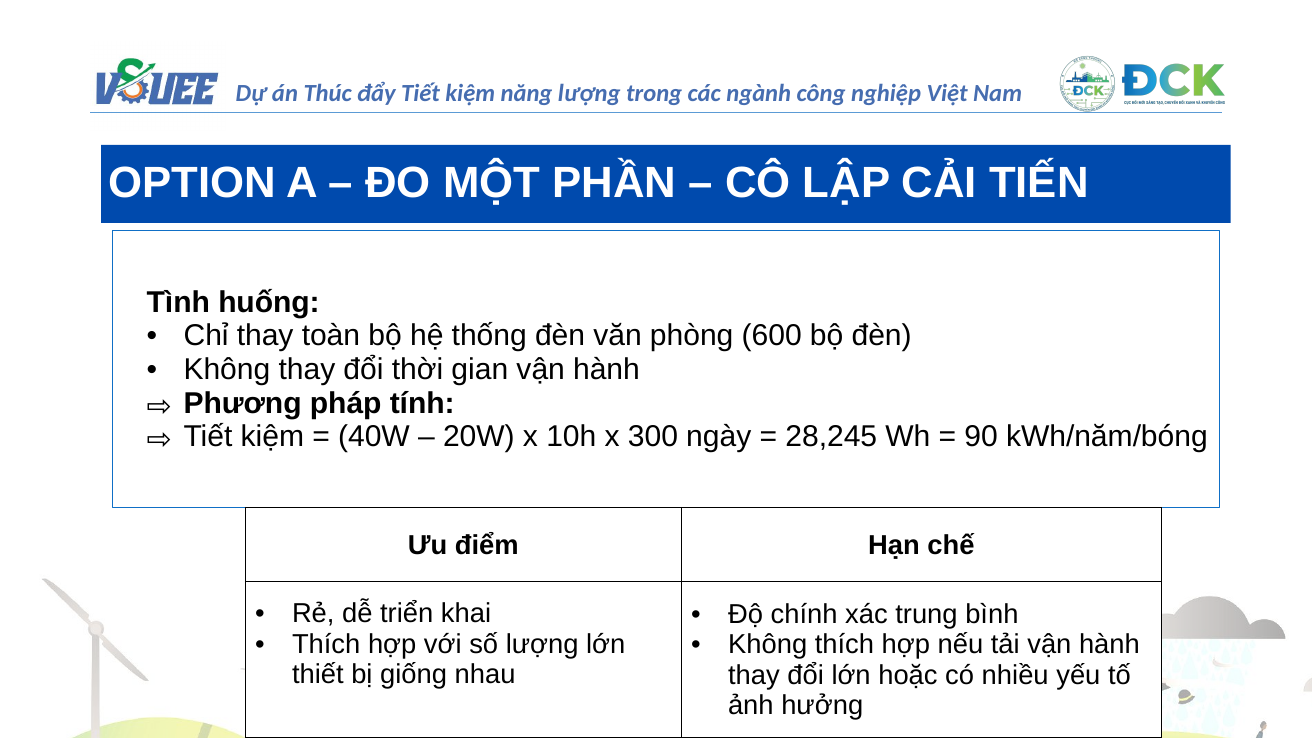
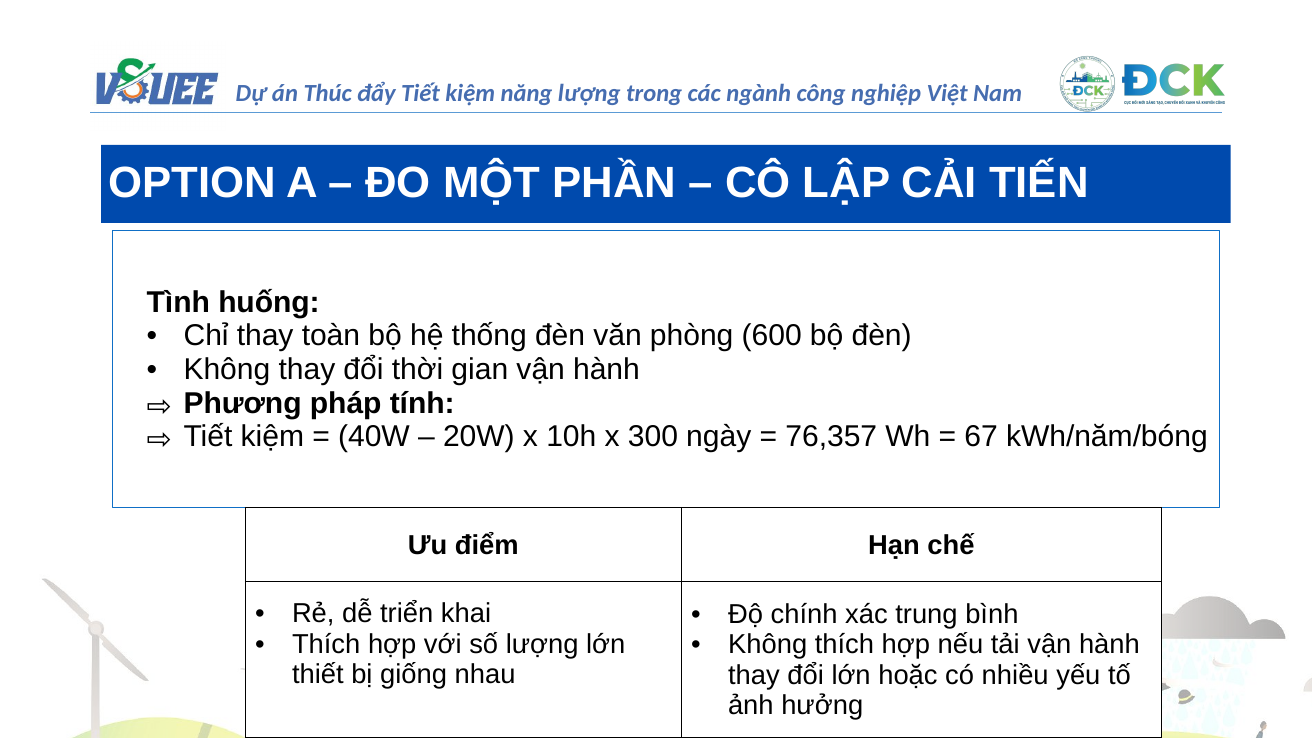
28,245: 28,245 -> 76,357 (831, 437)
90: 90 -> 67 (981, 437)
